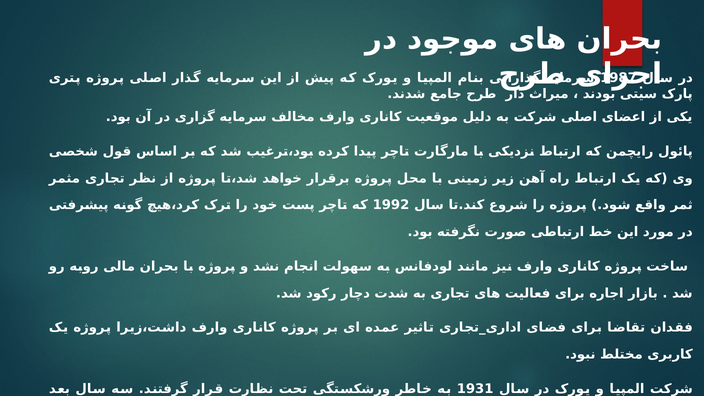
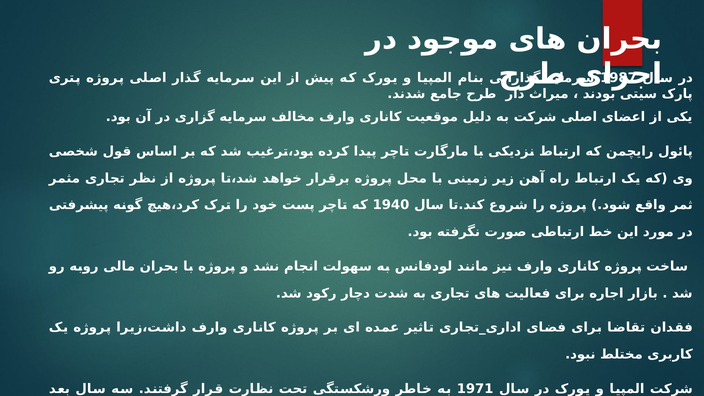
1992: 1992 -> 1940 (391, 205)
1931: 1931 -> 1971 (475, 389)
